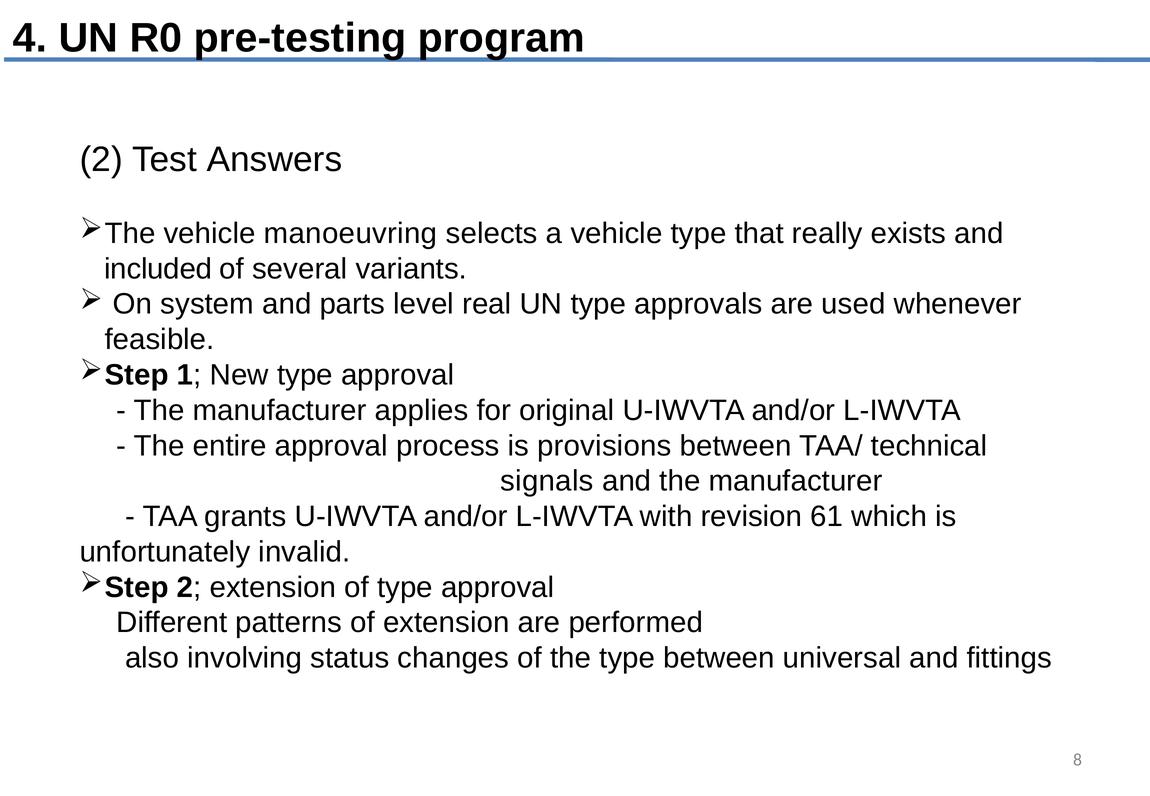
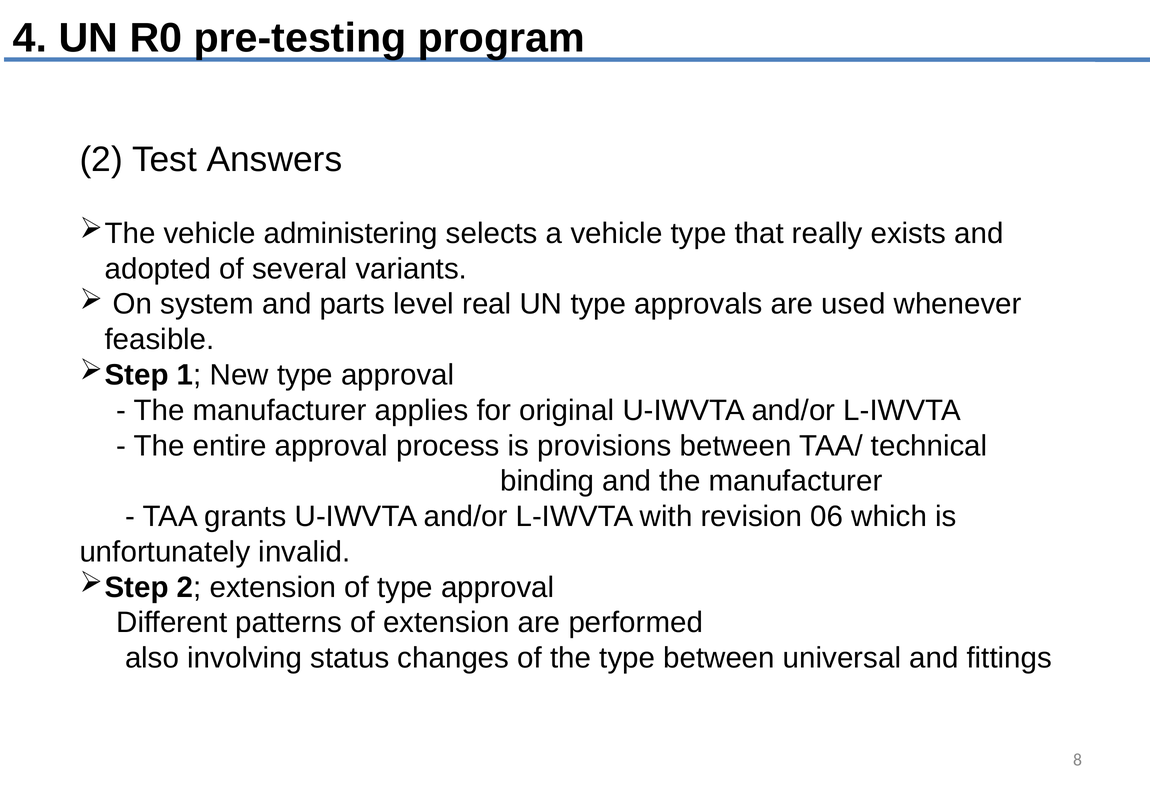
manoeuvring: manoeuvring -> administering (351, 233)
included: included -> adopted (158, 269)
signals: signals -> binding (547, 481)
61: 61 -> 06 (827, 517)
